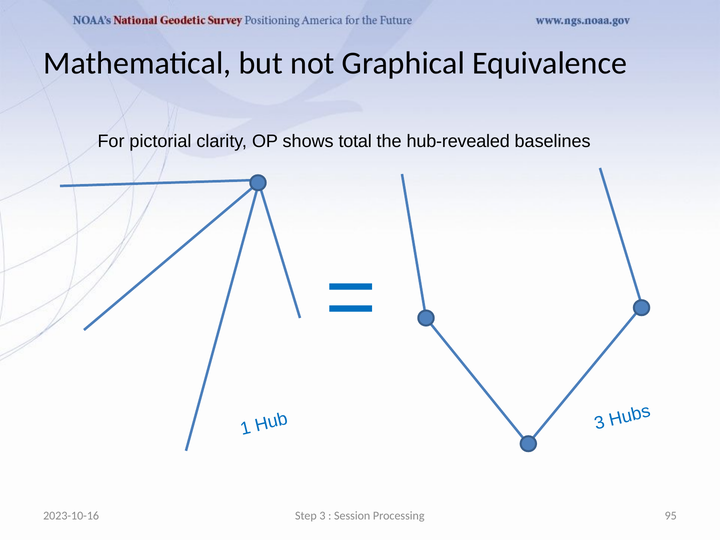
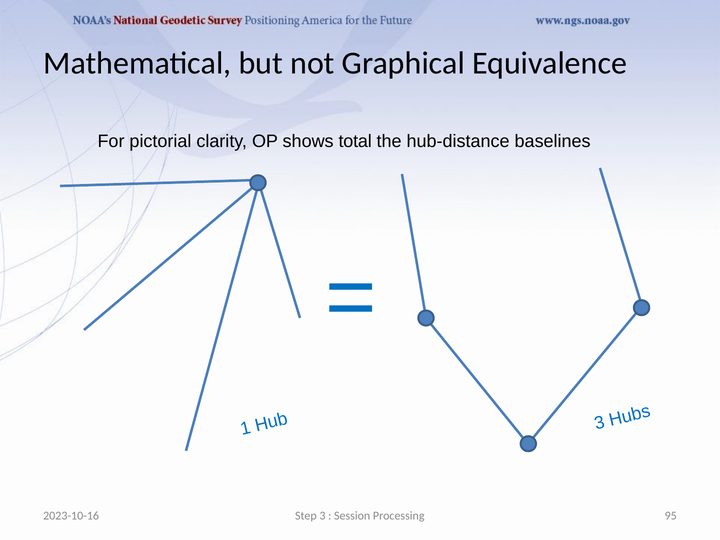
hub-revealed: hub-revealed -> hub-distance (458, 141)
